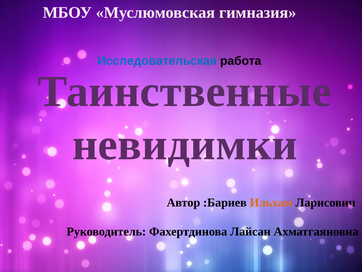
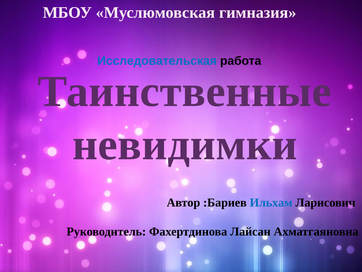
Ильхам colour: orange -> blue (271, 202)
